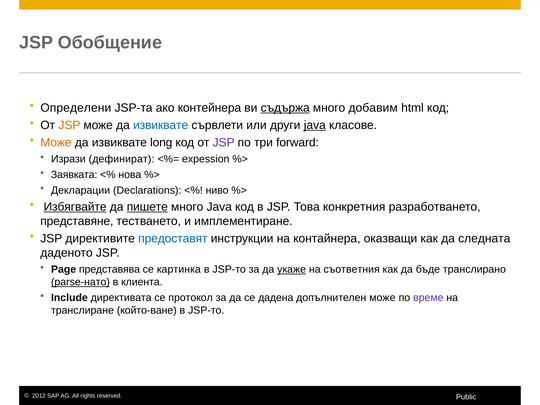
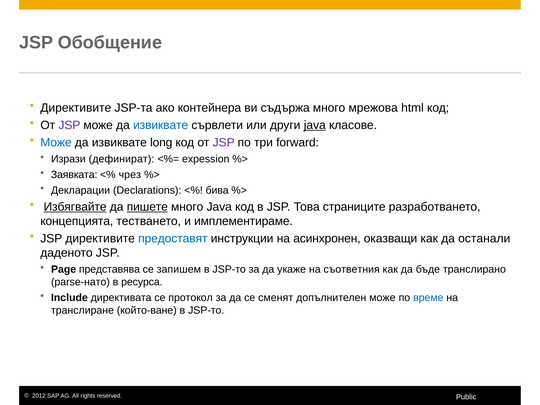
Определени: Определени -> Директивите (76, 108)
съдържа underline: present -> none (285, 108)
добавим: добавим -> мрежова (373, 108)
JSP colour: orange -> purple (69, 125)
Може colour: orange -> blue (56, 143)
нова: нова -> чрез (130, 175)
ниво: ниво -> бива (217, 190)
конкретния: конкретния -> страниците (354, 207)
представяне: представяне -> концепцията (77, 221)
имплементиране: имплементиране -> имплементираме (243, 221)
контайнера: контайнера -> асинхронен (327, 239)
следната: следната -> останали (484, 239)
картинка: картинка -> запишем (179, 269)
укаже underline: present -> none (292, 269)
parse-нато underline: present -> none (80, 282)
клиента: клиента -> ресурса (142, 282)
дадена: дадена -> сменят (276, 298)
време colour: purple -> blue (428, 298)
